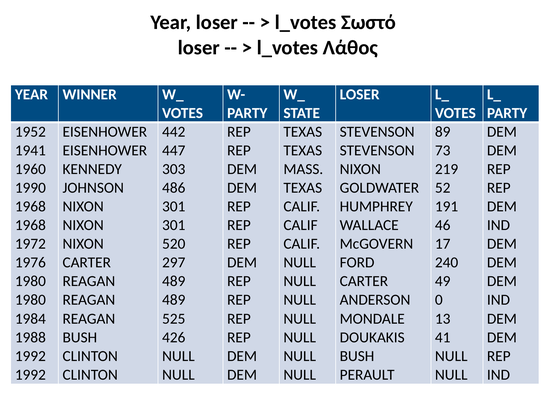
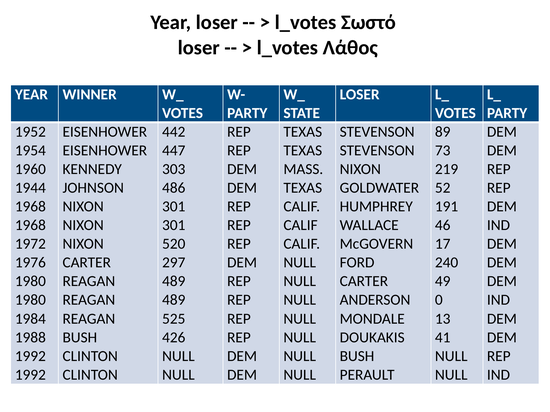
1941: 1941 -> 1954 (30, 151)
1990: 1990 -> 1944 (30, 188)
